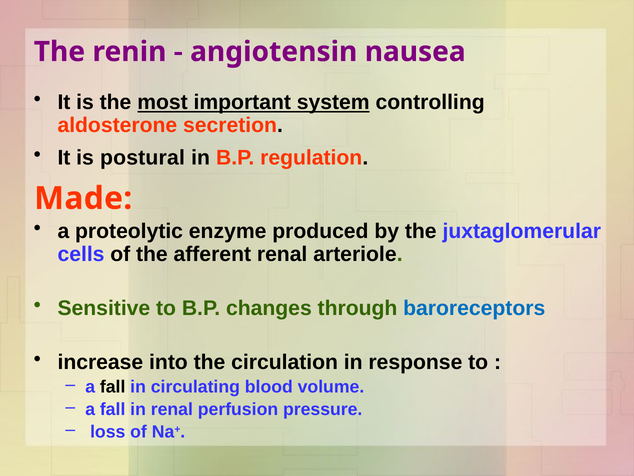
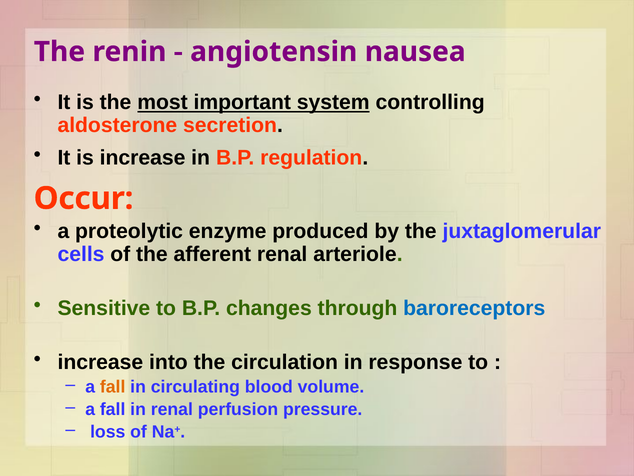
is postural: postural -> increase (143, 158)
Made: Made -> Occur (84, 198)
fall colour: black -> orange (113, 386)
